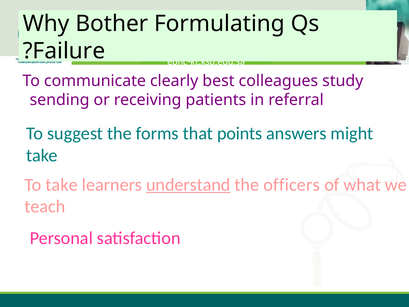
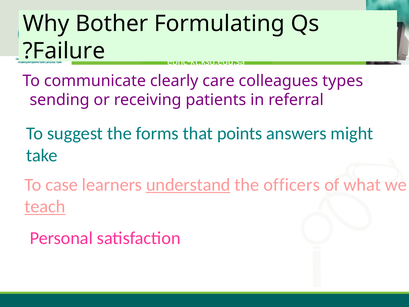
best: best -> care (218, 81)
study: study -> types (343, 81)
To take: take -> case (62, 185)
teach underline: none -> present (45, 206)
